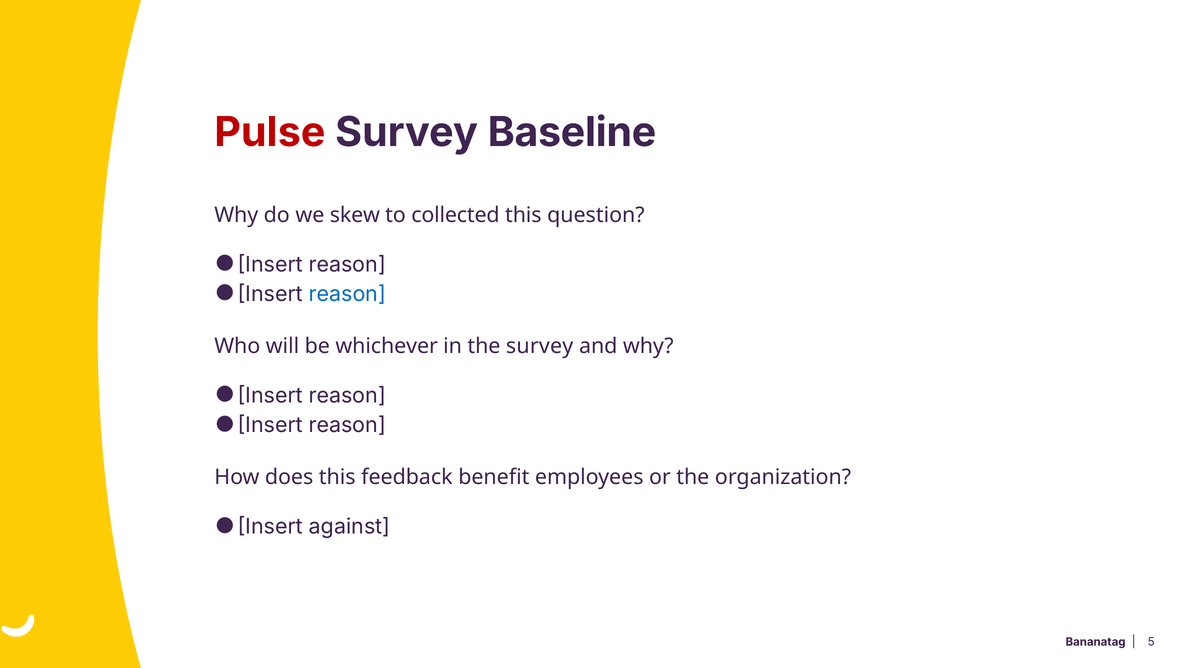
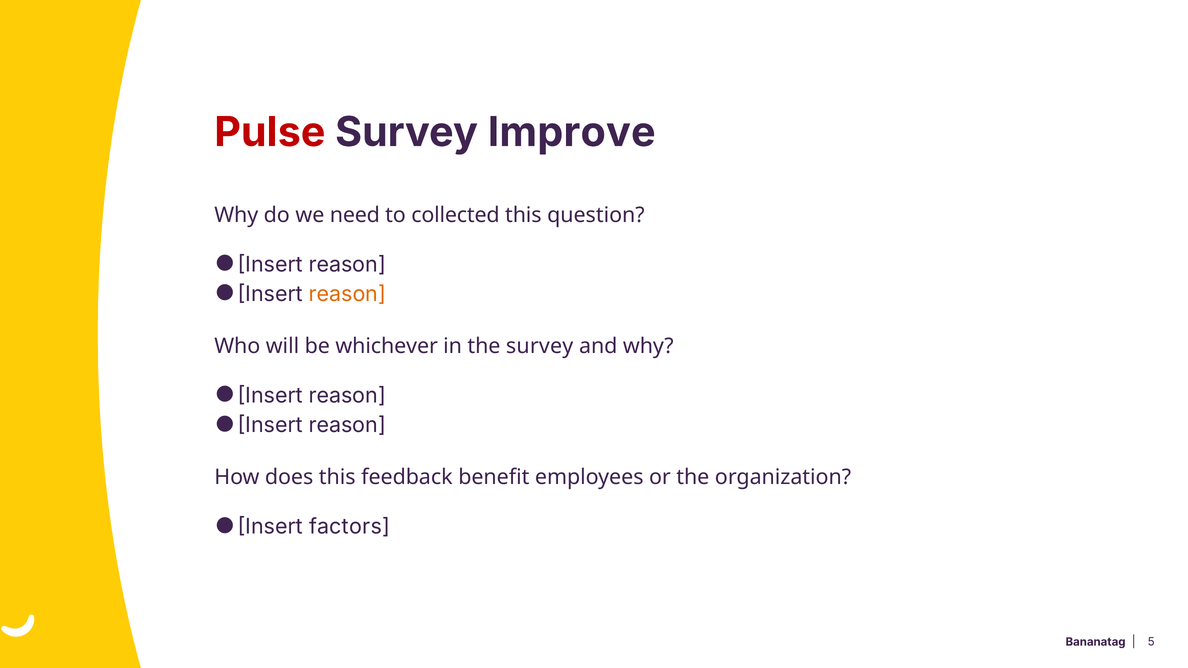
Baseline: Baseline -> Improve (572, 132)
skew: skew -> need (355, 215)
reason colour: blue -> orange (347, 294)
against: against -> factors (349, 527)
